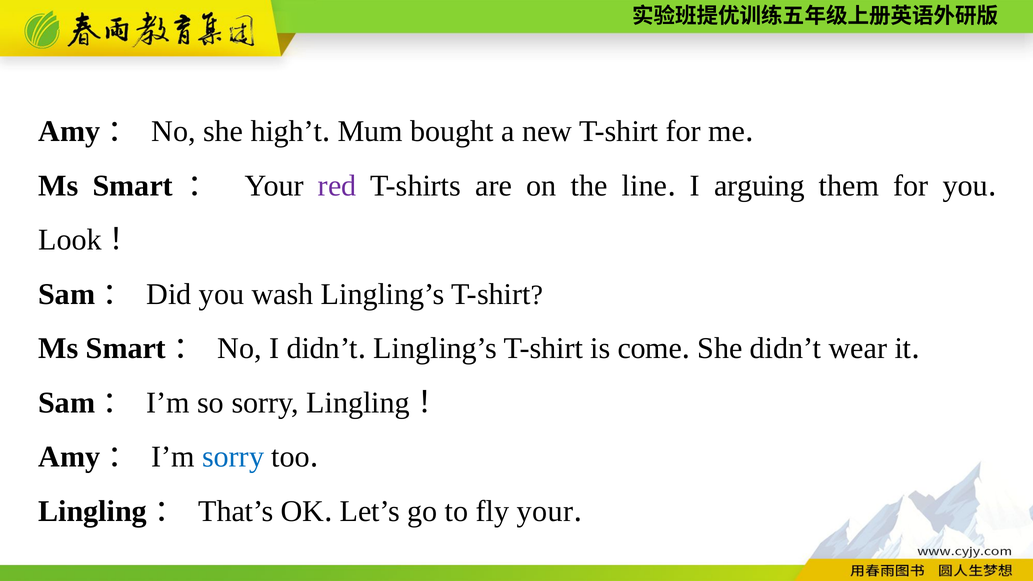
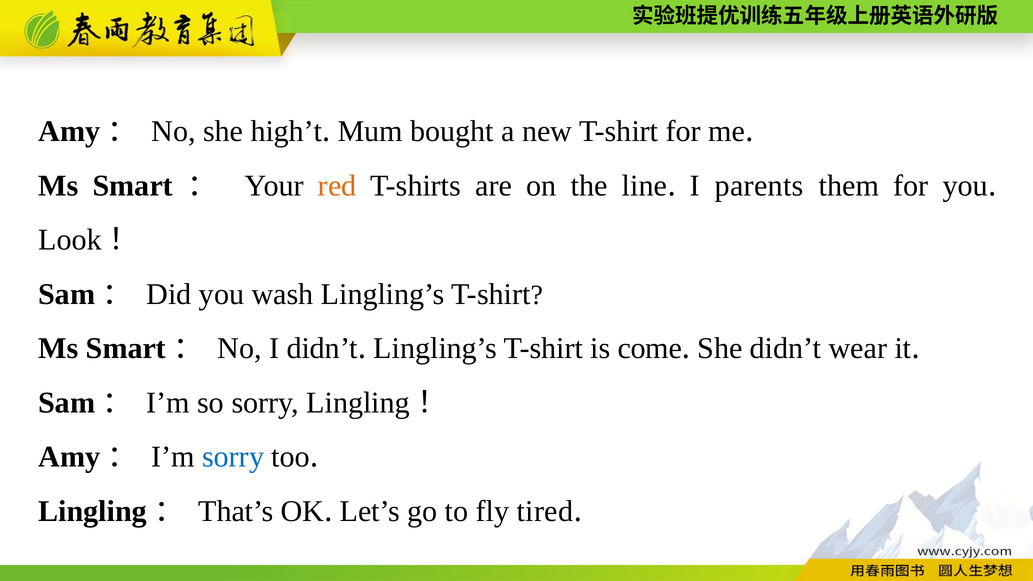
red colour: purple -> orange (337, 186)
arguing: arguing -> parents (759, 186)
fly your: your -> tired (545, 511)
